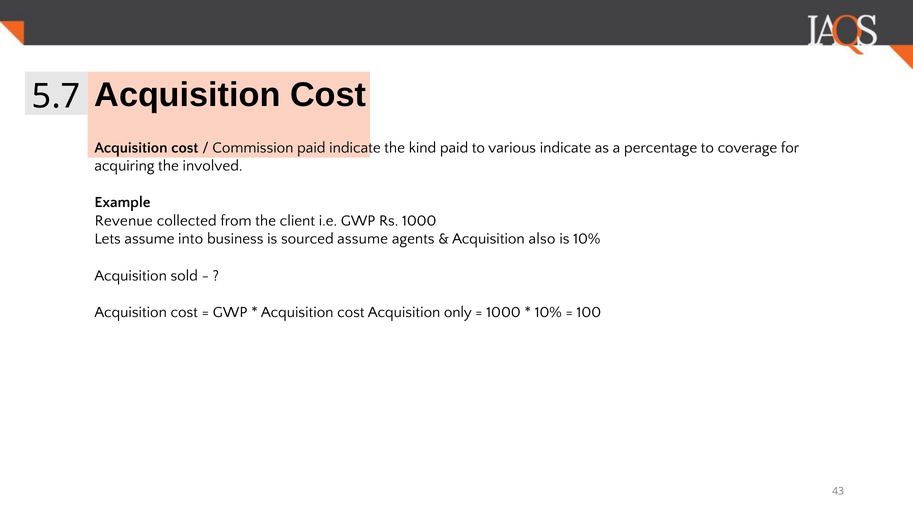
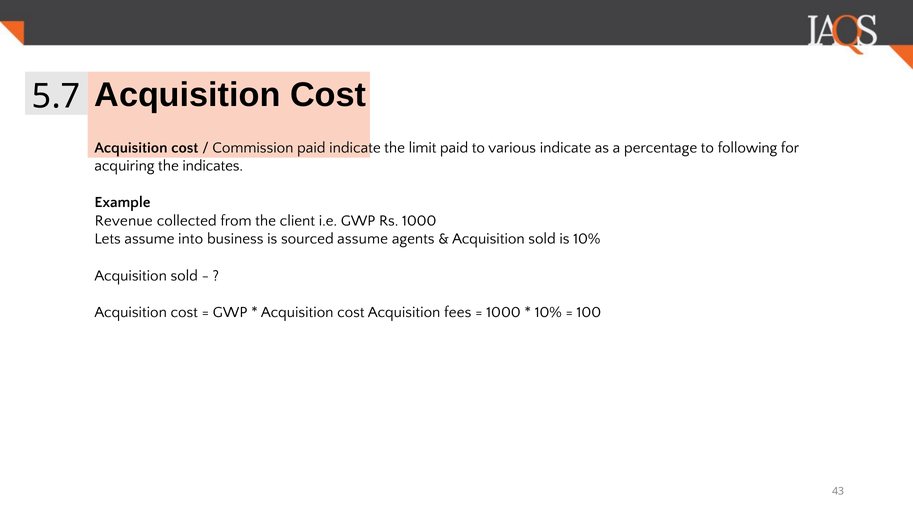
kind: kind -> limit (423, 147)
coverage: coverage -> following (747, 147)
involved: involved -> indicates (213, 166)
also: also -> sold (542, 239)
only: only -> fees (458, 312)
